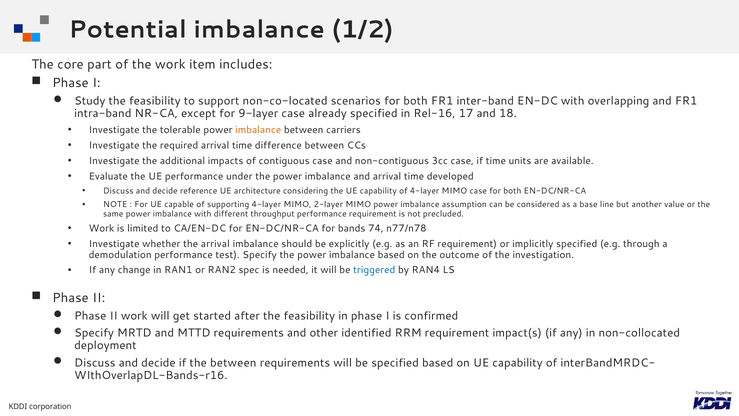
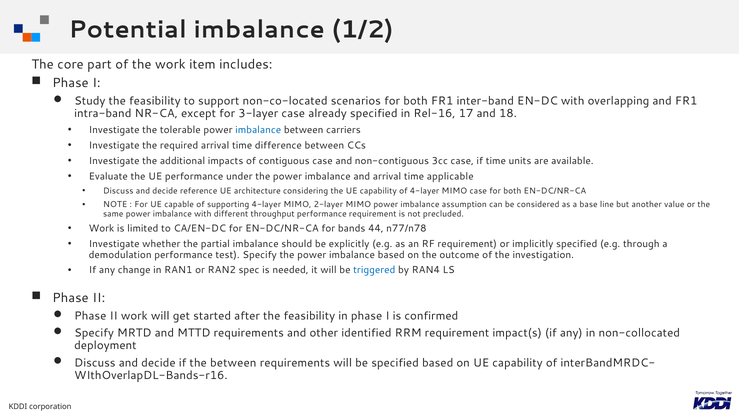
9-layer: 9-layer -> 3-layer (258, 113)
imbalance colour: orange -> blue (258, 130)
developed: developed -> applicable (450, 176)
74: 74 -> 44 (376, 228)
the arrival: arrival -> partial (215, 244)
